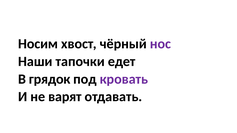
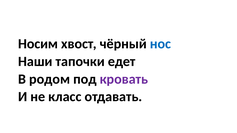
нос colour: purple -> blue (160, 44)
грядок: грядок -> родом (50, 79)
варят: варят -> класс (65, 97)
